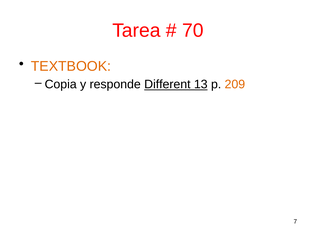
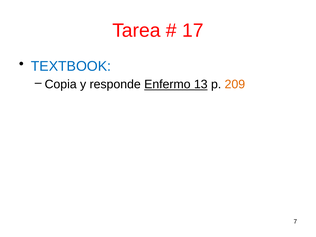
70: 70 -> 17 (193, 31)
TEXTBOOK colour: orange -> blue (71, 66)
Different: Different -> Enfermo (167, 84)
